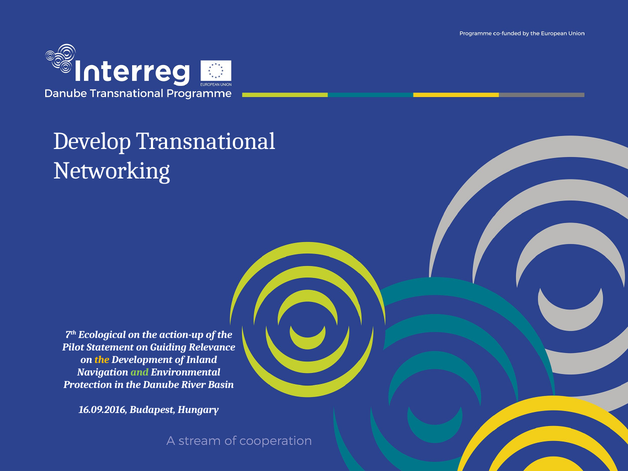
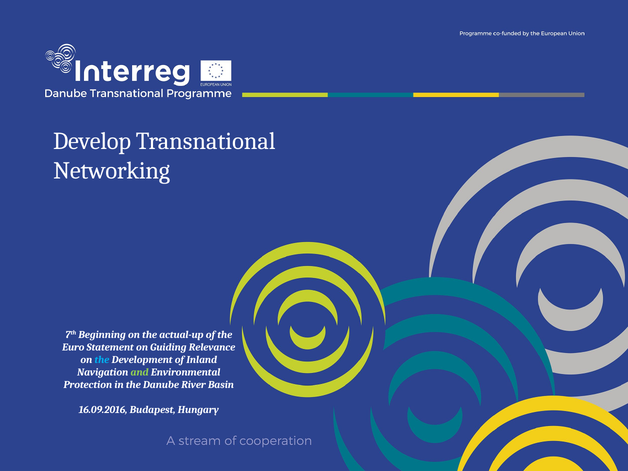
Ecological: Ecological -> Beginning (102, 335)
action-up: action-up -> actual-up (181, 335)
Pilot: Pilot -> Euro (73, 347)
the colour: yellow -> light blue (102, 360)
